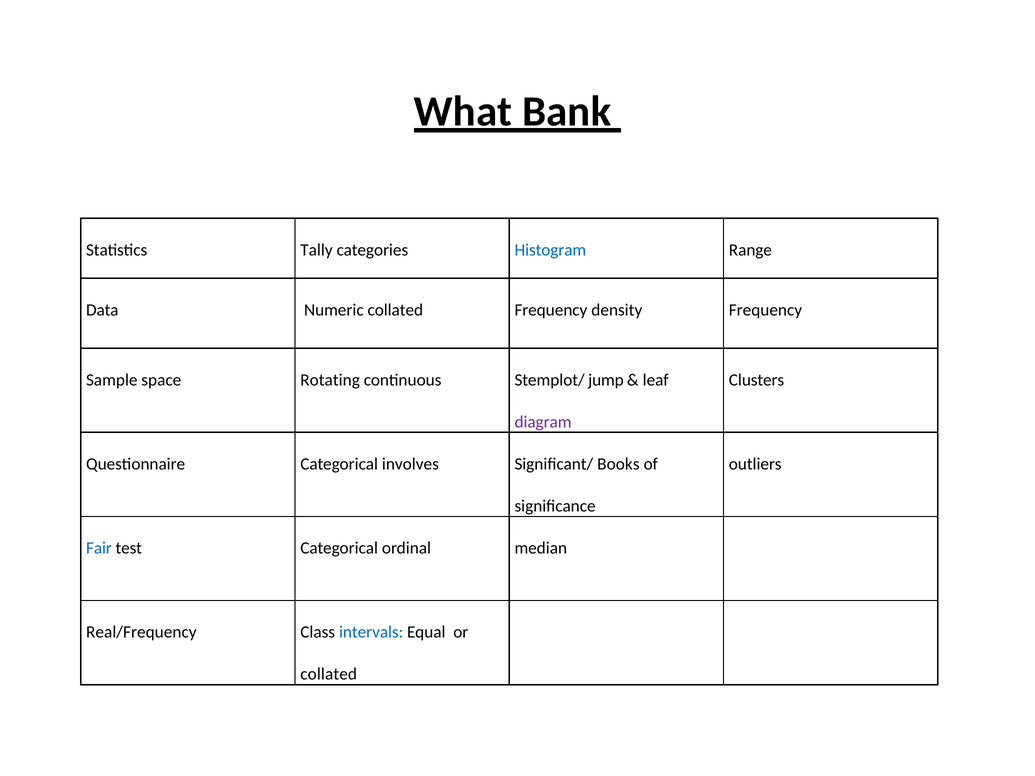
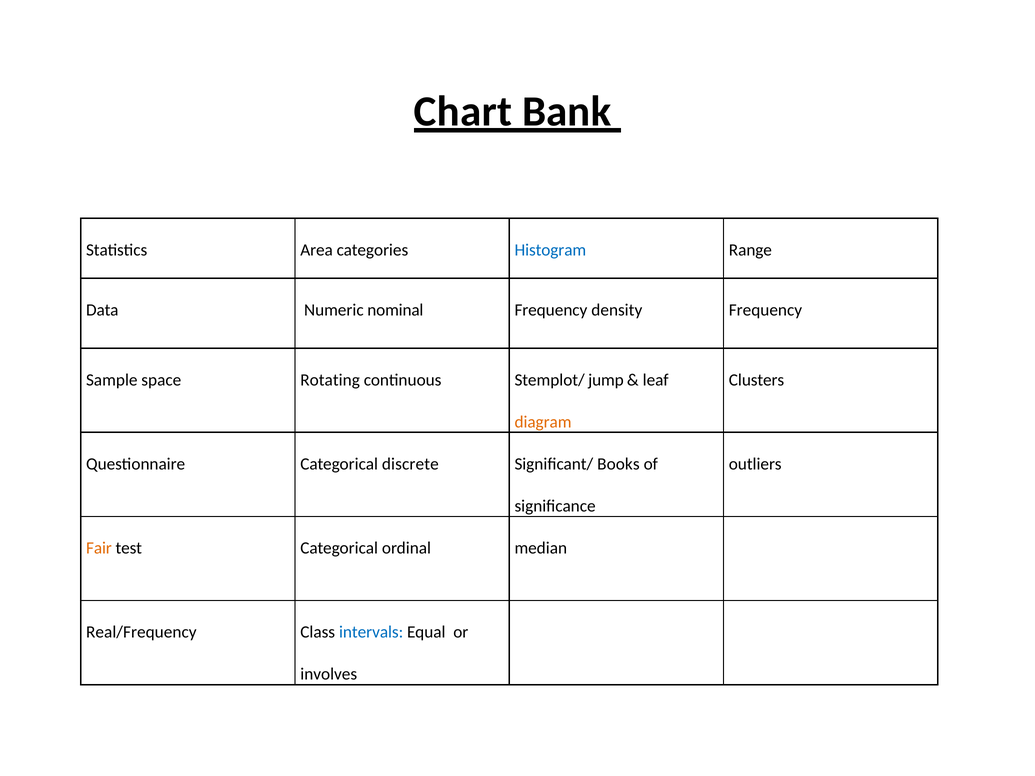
What: What -> Chart (463, 112)
Tally: Tally -> Area (317, 250)
Numeric collated: collated -> nominal (395, 310)
diagram colour: purple -> orange (543, 422)
involves: involves -> discrete (410, 464)
Fair colour: blue -> orange (99, 548)
collated: collated -> involves (329, 675)
